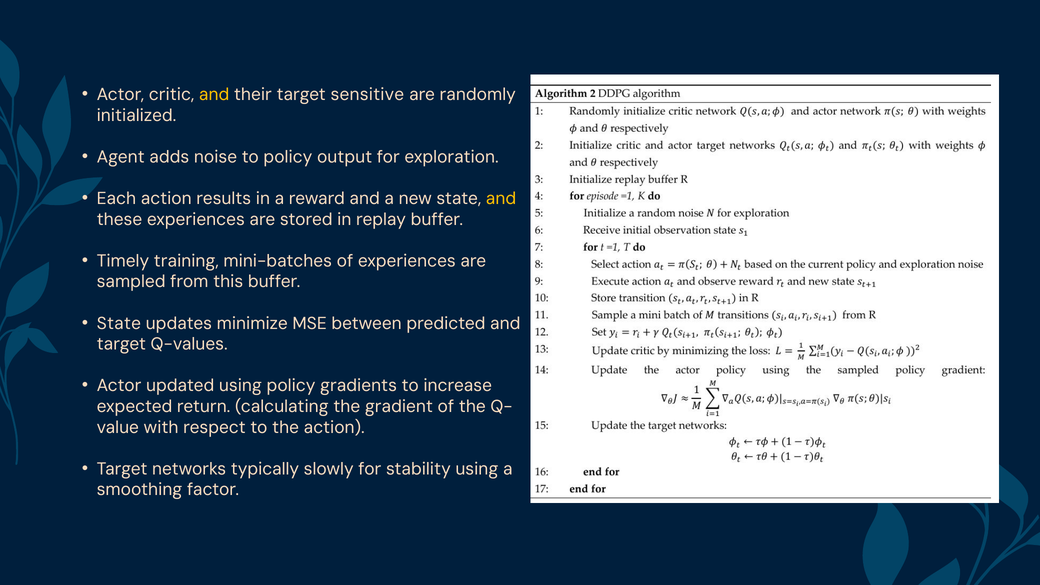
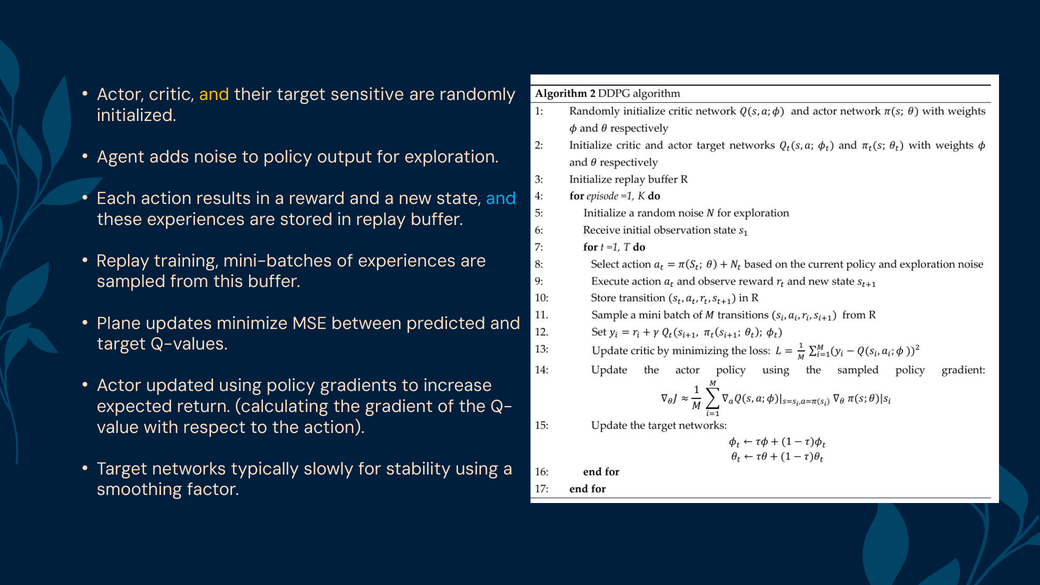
and colour: yellow -> light blue (501, 199)
Timely: Timely -> Replay (123, 261)
State: State -> Plane (119, 323)
